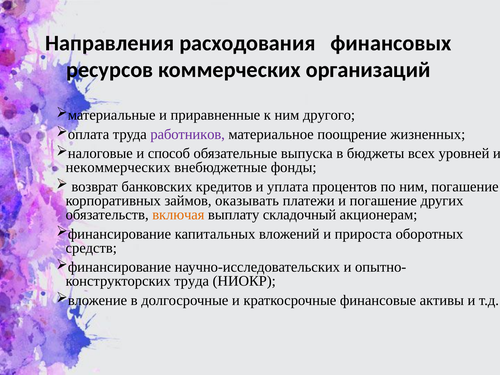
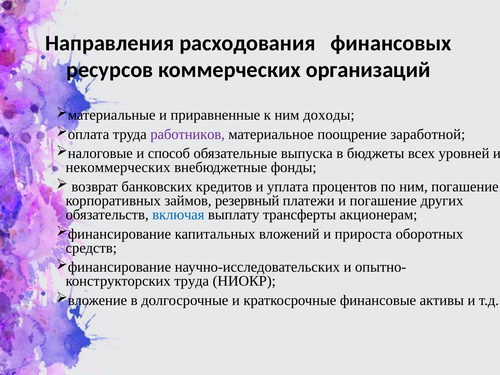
другого: другого -> доходы (329, 115)
жизненных: жизненных -> заработной (428, 134)
оказывать: оказывать -> резервный (247, 201)
включая colour: orange -> blue (178, 215)
складочный: складочный -> трансферты (300, 215)
